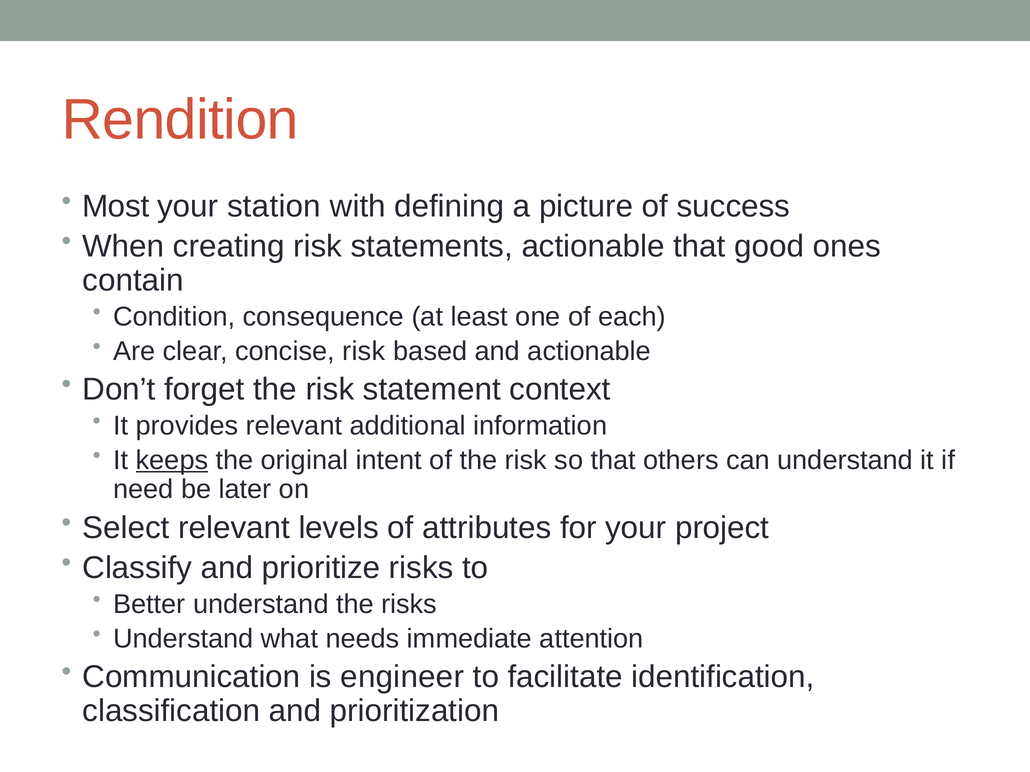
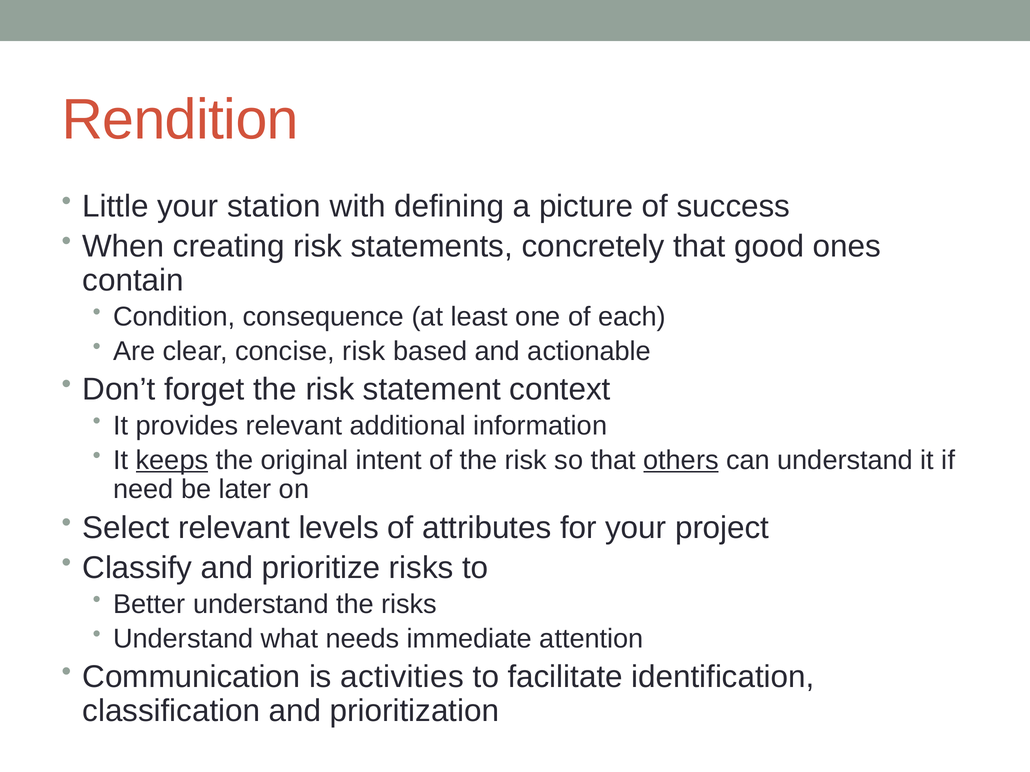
Most: Most -> Little (116, 206)
statements actionable: actionable -> concretely (593, 247)
others underline: none -> present (681, 460)
engineer: engineer -> activities (402, 677)
